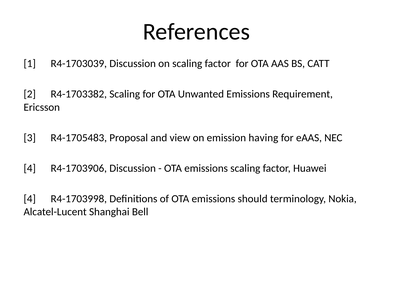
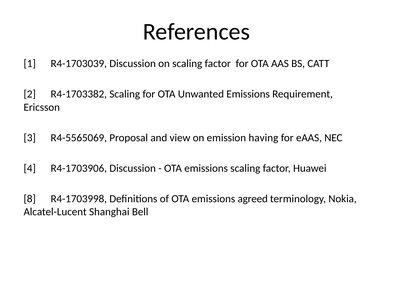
R4-1705483: R4-1705483 -> R4-5565069 (79, 138)
4: 4 -> 8 (30, 199)
should: should -> agreed (253, 199)
